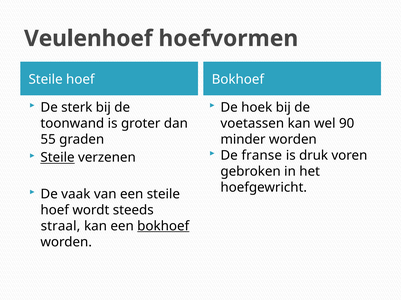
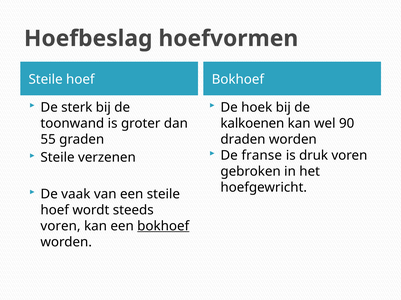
Veulenhoef: Veulenhoef -> Hoefbeslag (88, 39)
voetassen: voetassen -> kalkoenen (252, 124)
minder: minder -> draden (243, 140)
Steile underline: present -> none (58, 158)
straal: straal -> voren (61, 227)
